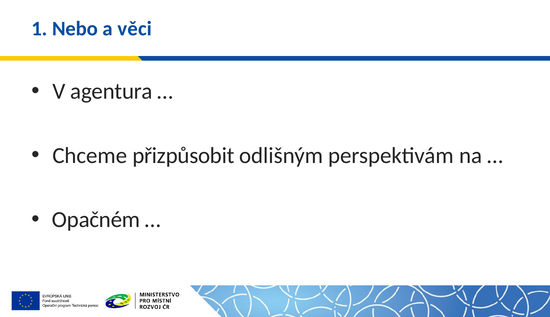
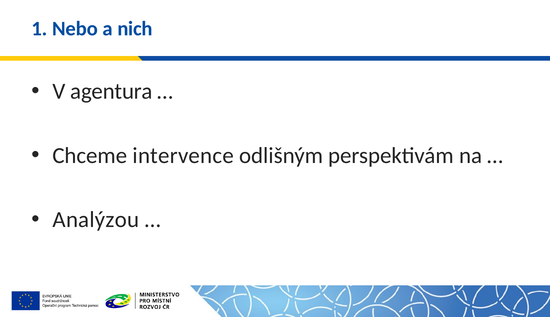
věci: věci -> nich (135, 29)
přizpůsobit: přizpůsobit -> intervence (183, 155)
Opačném: Opačném -> Analýzou (96, 220)
